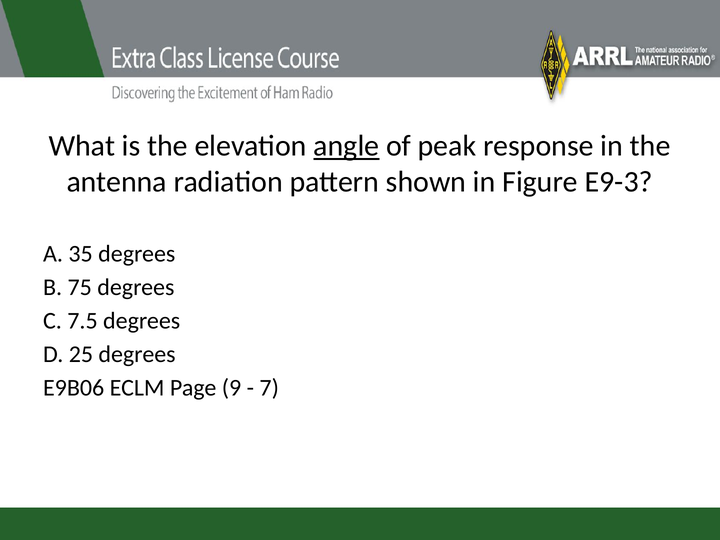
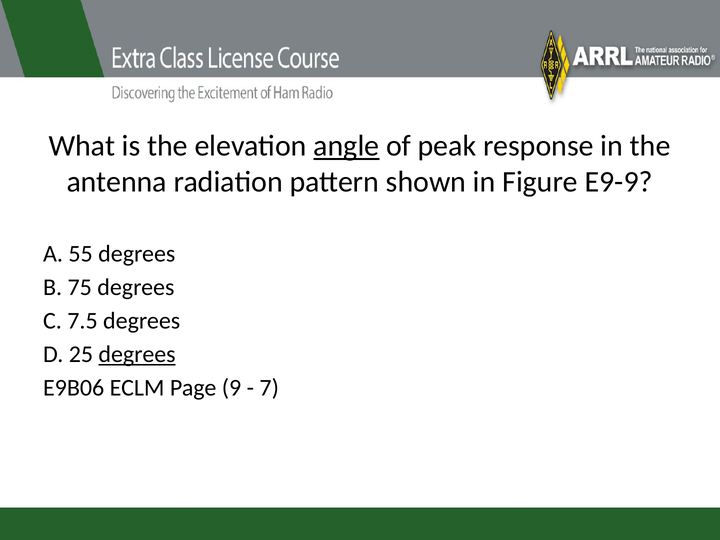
E9-3: E9-3 -> E9-9 (619, 182)
35: 35 -> 55 (81, 254)
degrees underline: none -> present (137, 354)
